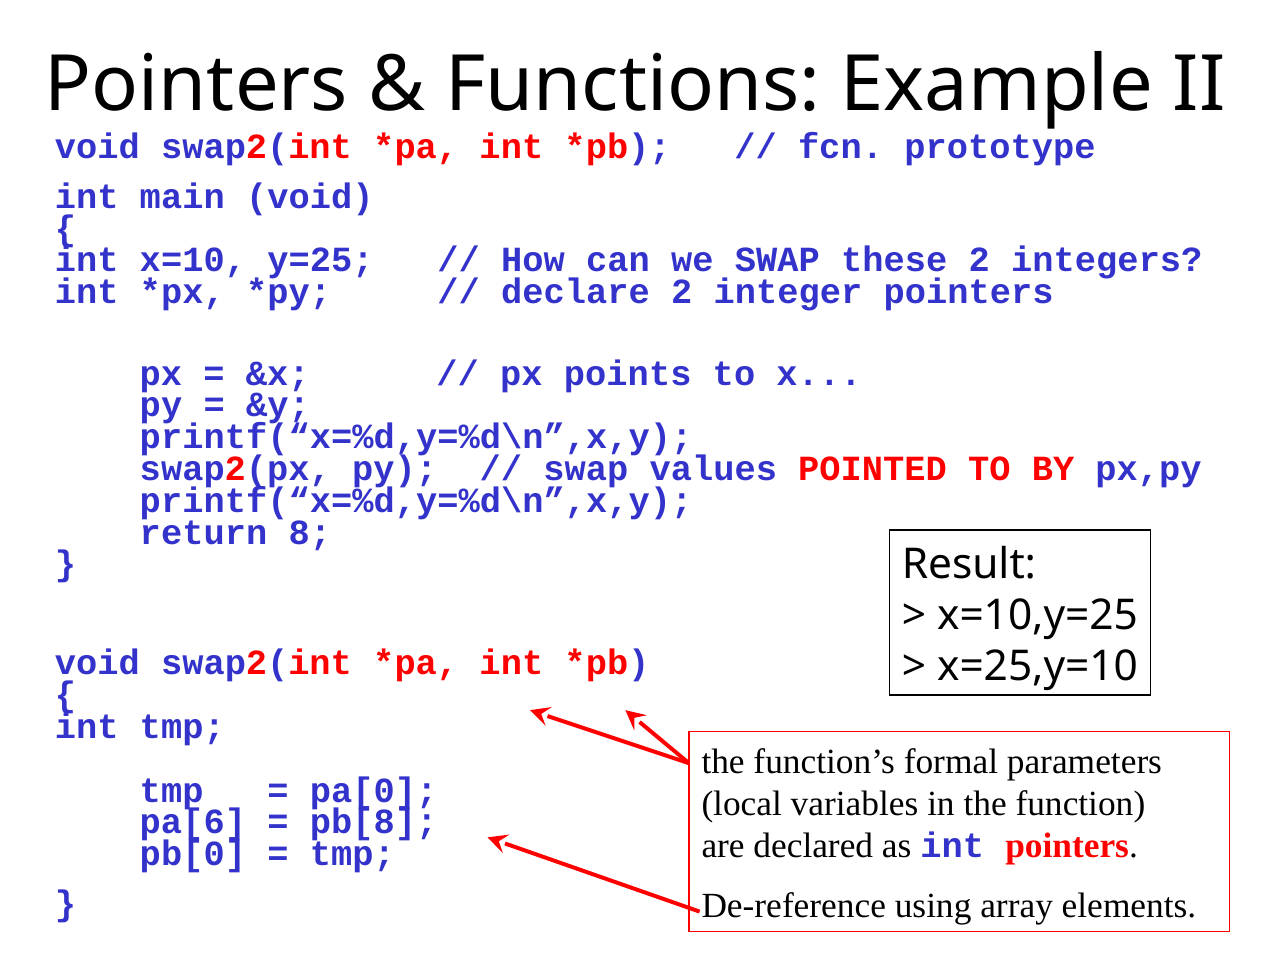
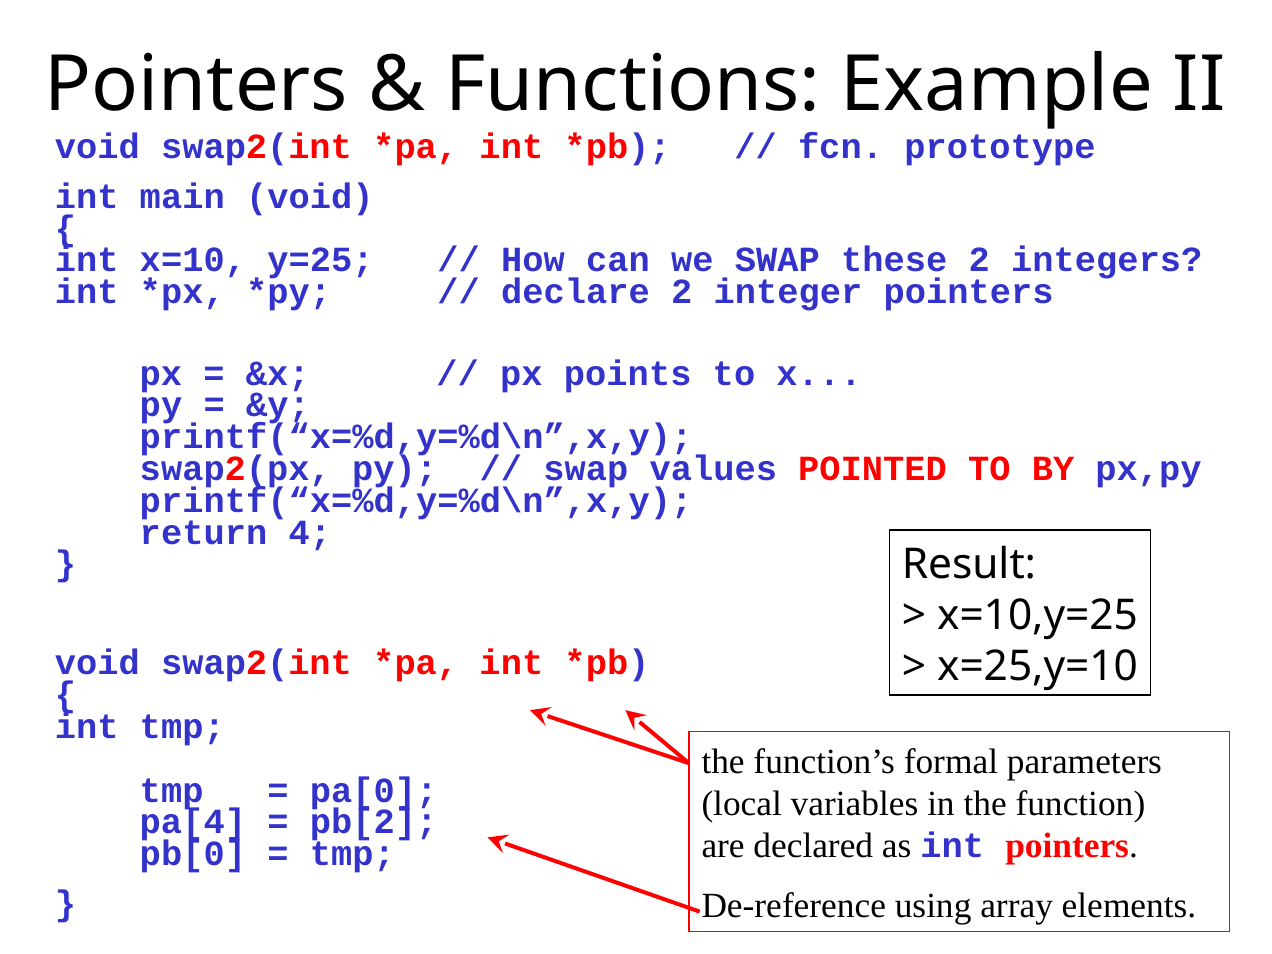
8: 8 -> 4 (310, 532)
pa[6: pa[6 -> pa[4 (193, 822)
pb[8: pb[8 -> pb[2 (374, 822)
